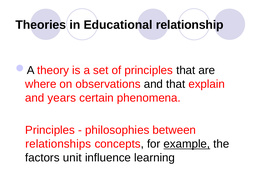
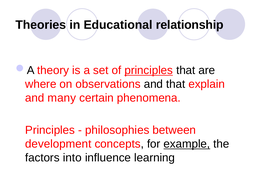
principles underline: none -> present (149, 70)
years: years -> many (62, 98)
relationships: relationships -> development (58, 144)
unit: unit -> into (72, 157)
